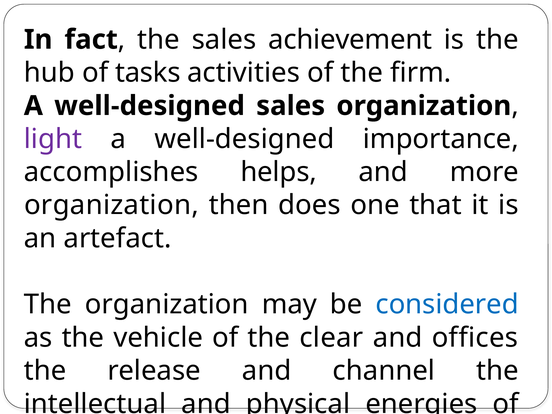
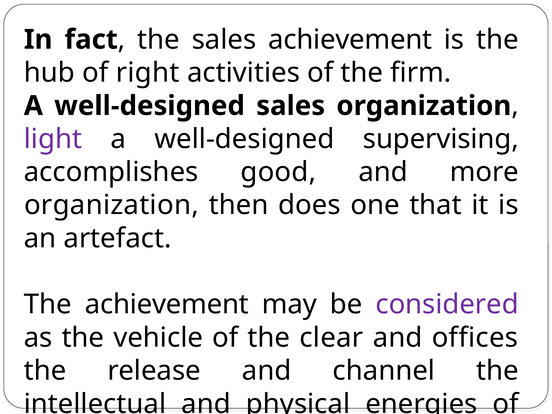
tasks: tasks -> right (148, 73)
importance: importance -> supervising (441, 139)
helps: helps -> good (278, 172)
organization: organization -> achievement (167, 305)
considered colour: blue -> purple (447, 305)
